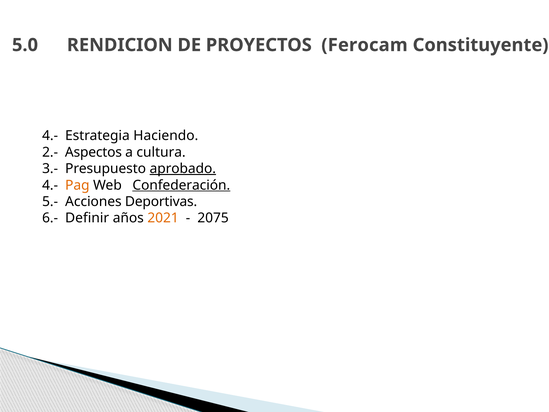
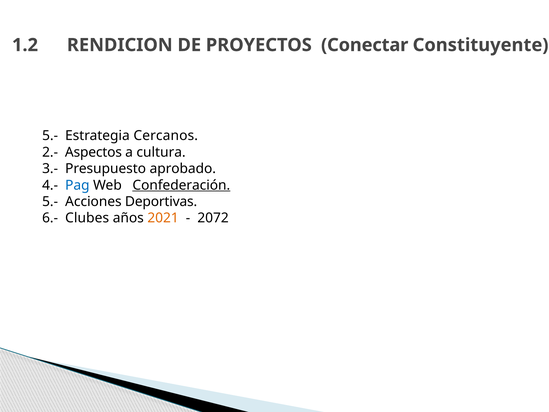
5.0: 5.0 -> 1.2 (25, 45)
Ferocam: Ferocam -> Conectar (365, 45)
4.-: 4.- -> 5.- (50, 136)
Haciendo: Haciendo -> Cercanos (166, 136)
aprobado underline: present -> none (183, 169)
Pag colour: orange -> blue (77, 185)
Definir: Definir -> Clubes (87, 218)
2075: 2075 -> 2072 (213, 218)
